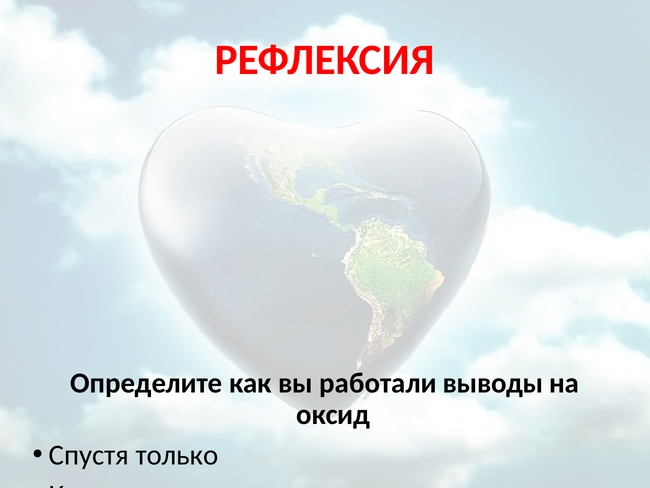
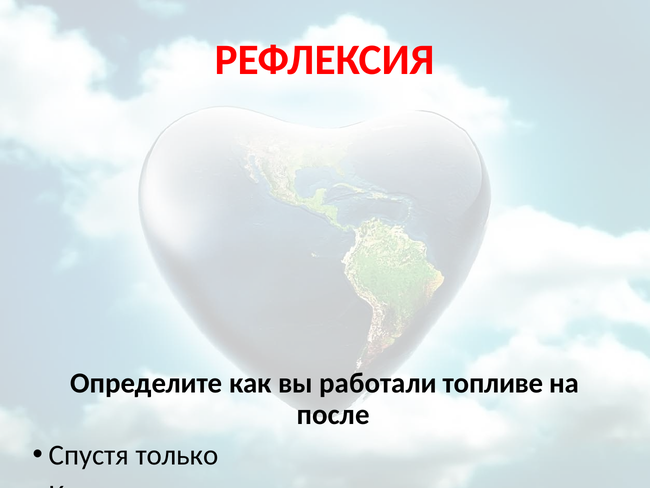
выводы: выводы -> топливе (493, 383)
оксид: оксид -> после (333, 414)
